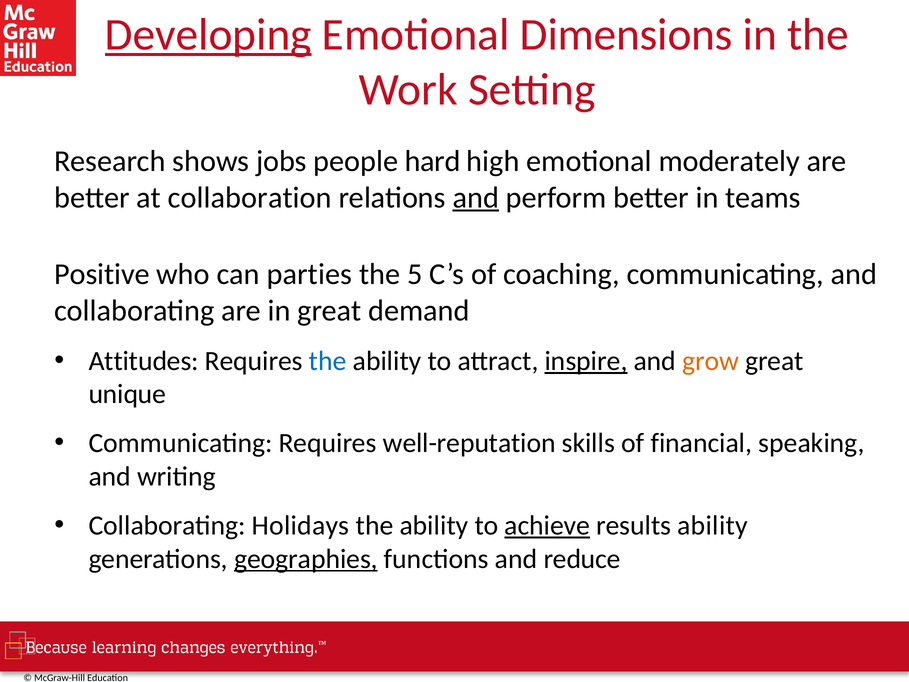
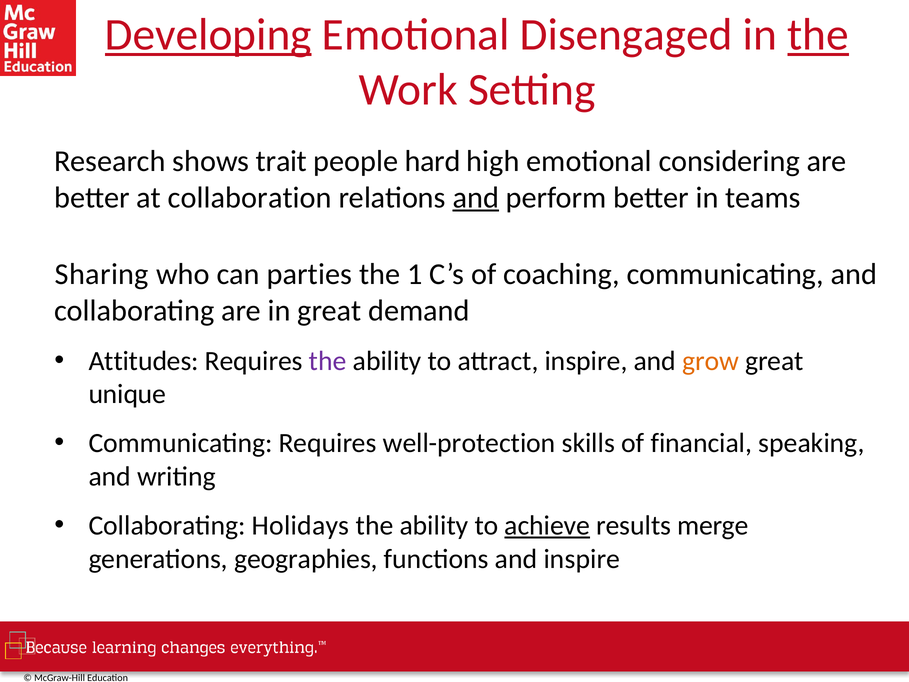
Dimensions: Dimensions -> Disengaged (626, 35)
the underline: none -> present (818, 35)
jobs: jobs -> trait (282, 161)
moderately: moderately -> considering (729, 161)
Positive: Positive -> Sharing (102, 274)
5: 5 -> 1 (415, 274)
the colour: blue -> purple (328, 361)
inspire underline: present -> none (586, 361)
well-reputation: well-reputation -> well-protection (469, 443)
results ability: ability -> merge (713, 525)
geographies underline: present -> none (306, 559)
and reduce: reduce -> inspire (582, 559)
